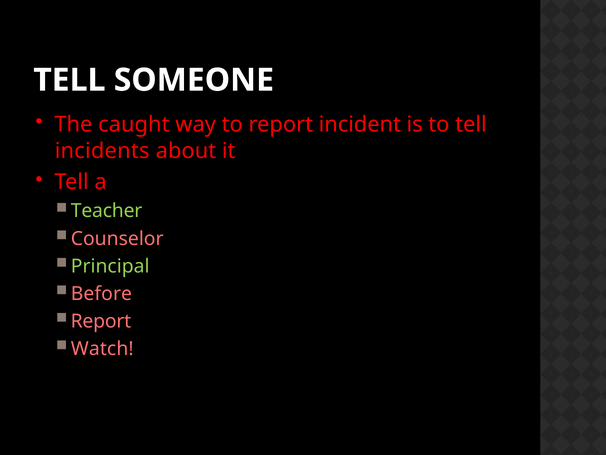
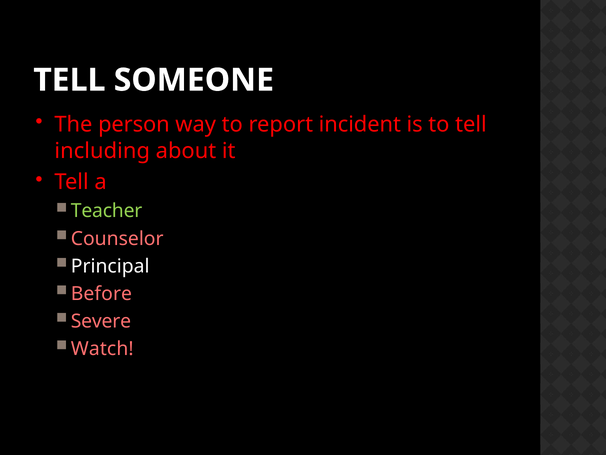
caught: caught -> person (134, 124)
incidents: incidents -> including (102, 151)
Principal colour: light green -> white (110, 266)
Report: Report -> Severe (101, 321)
